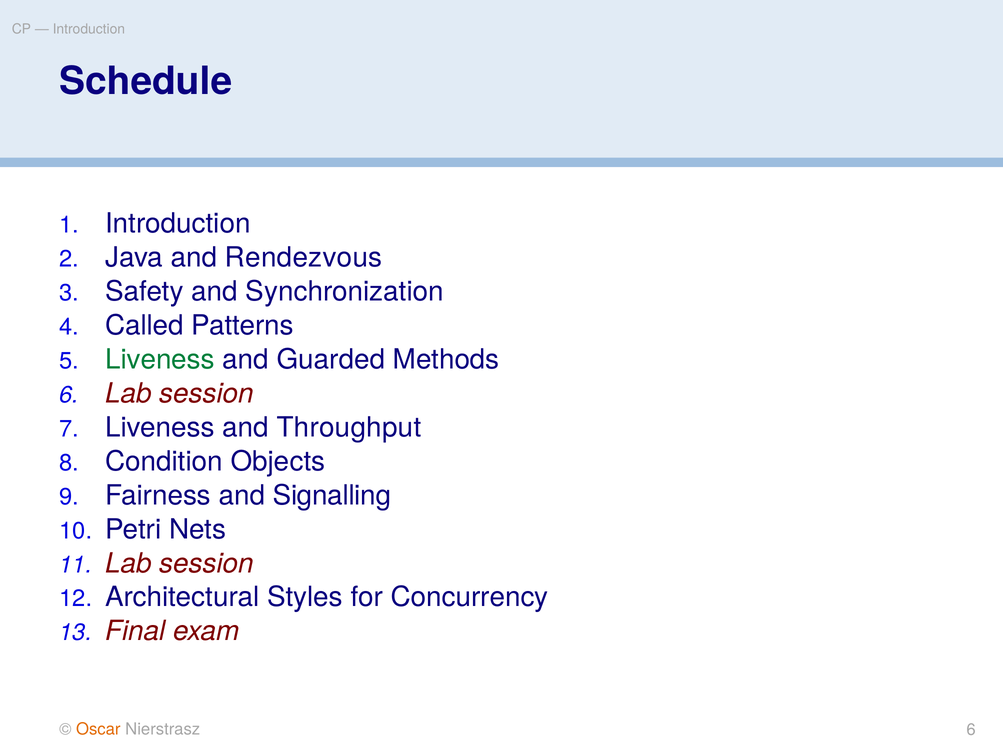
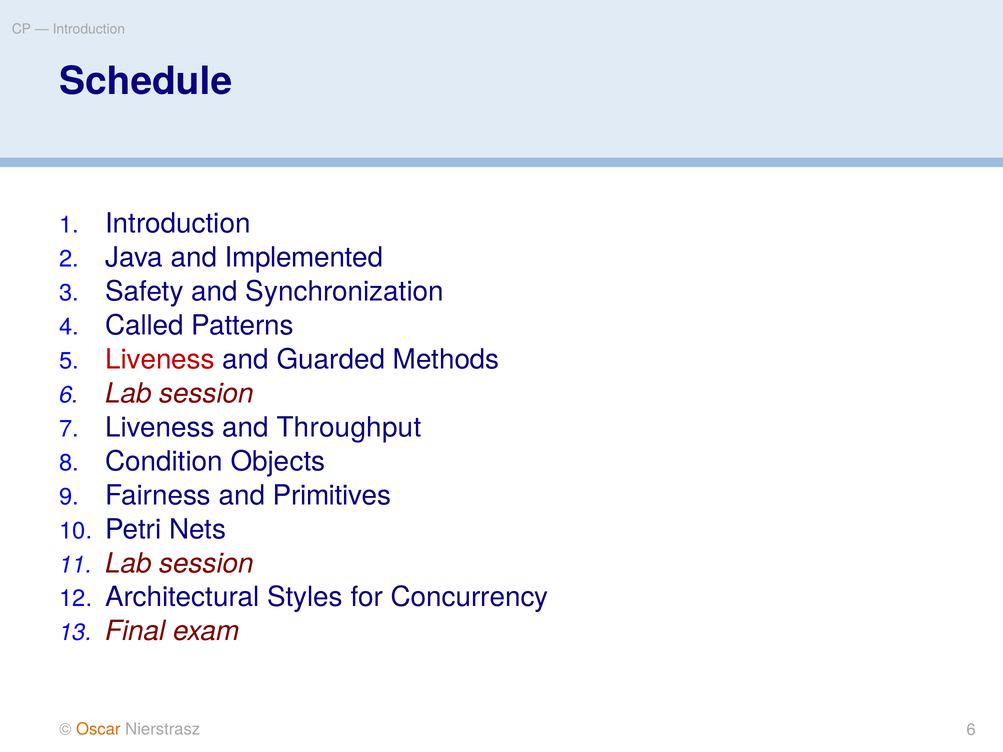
Rendezvous: Rendezvous -> Implemented (304, 258)
Liveness colour: green -> red (160, 360)
Signalling: Signalling -> Primitives (332, 495)
